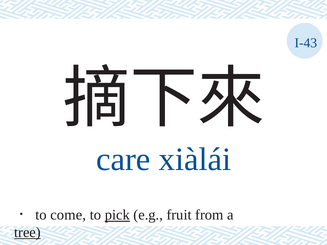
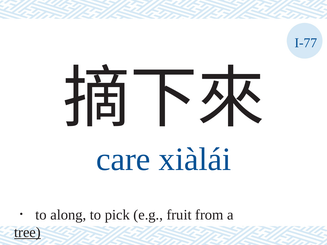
I-43: I-43 -> I-77 (306, 43)
come: come -> along (68, 215)
pick underline: present -> none (117, 215)
